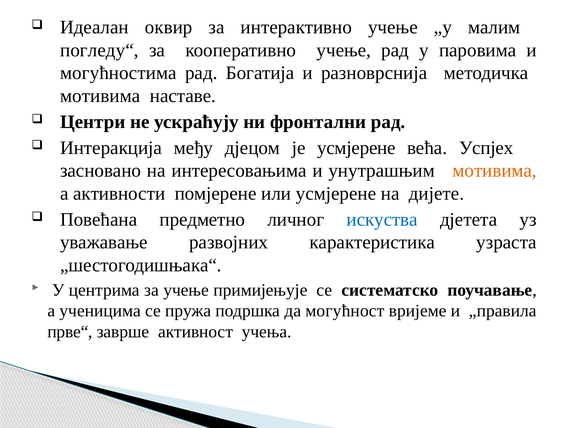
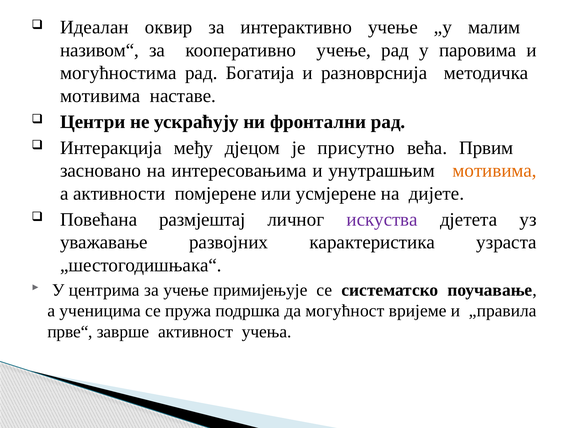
погледу“: погледу“ -> називом“ (99, 50)
је усмјерене: усмјерене -> присутно (356, 148)
Успјех: Успјех -> Првим (486, 148)
предметно: предметно -> размјештај (202, 220)
искуства colour: blue -> purple (382, 220)
